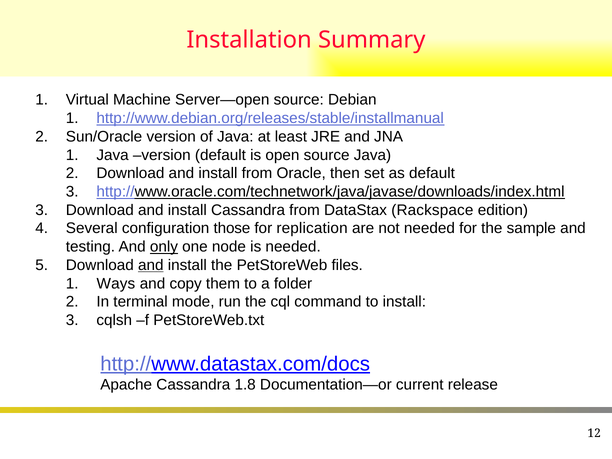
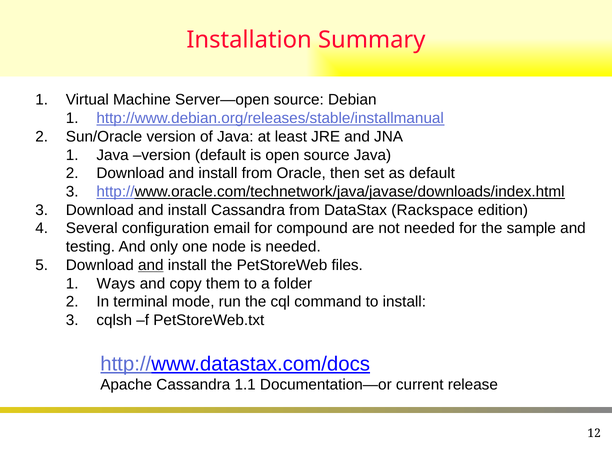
those: those -> email (232, 228)
replication: replication -> compound (312, 228)
only underline: present -> none (164, 247)
1.8: 1.8 -> 1.1 (245, 385)
